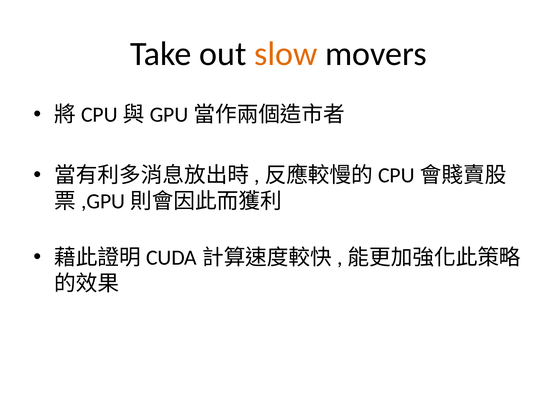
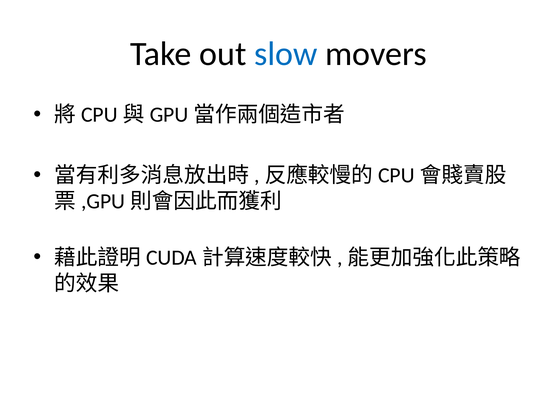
slow colour: orange -> blue (286, 54)
